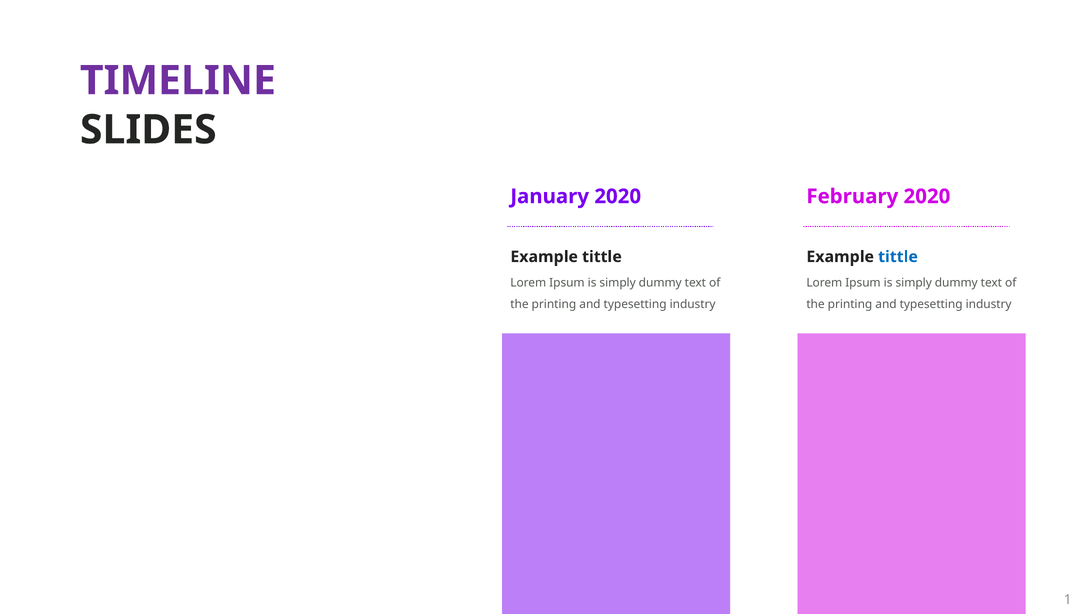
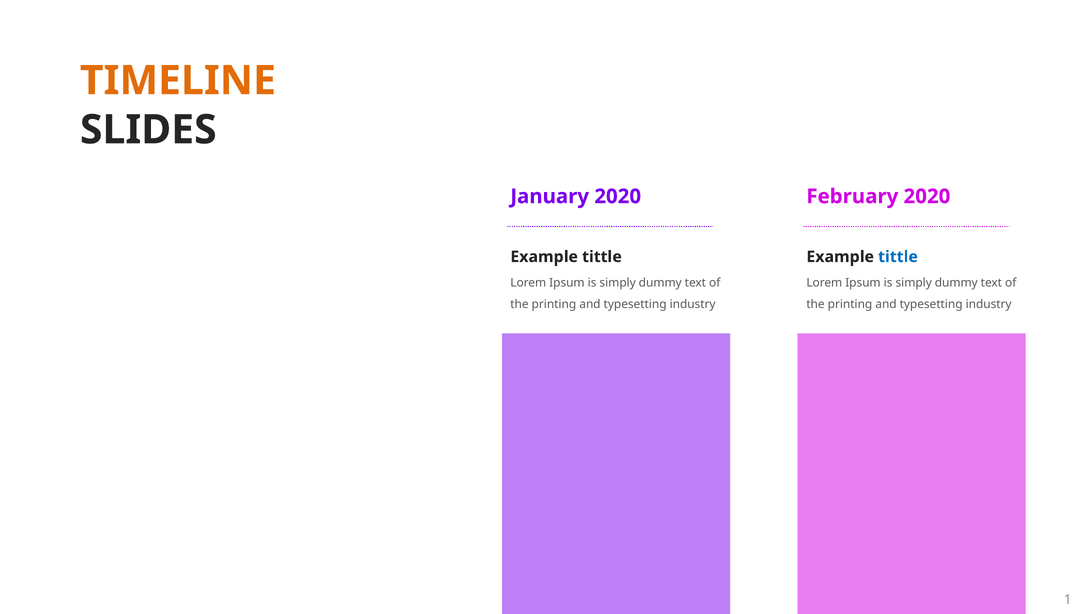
TIMELINE colour: purple -> orange (178, 81)
